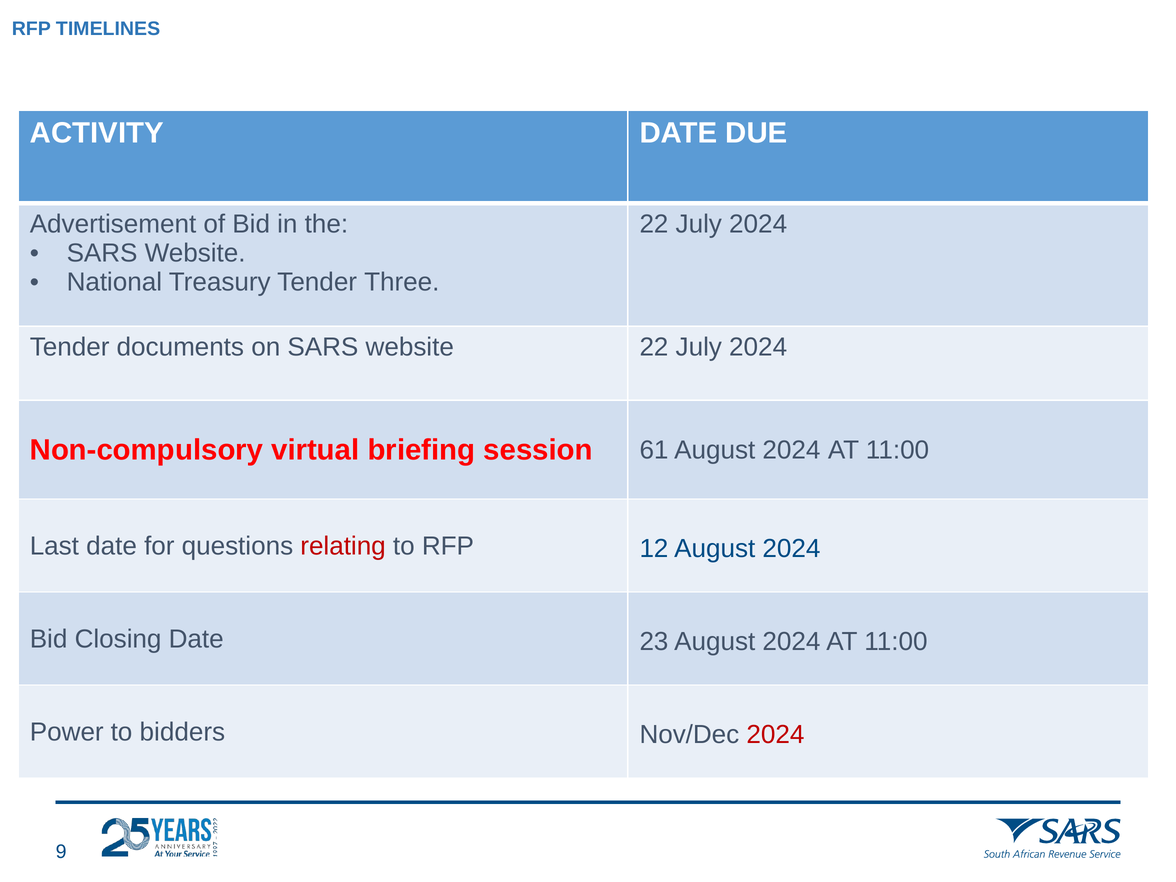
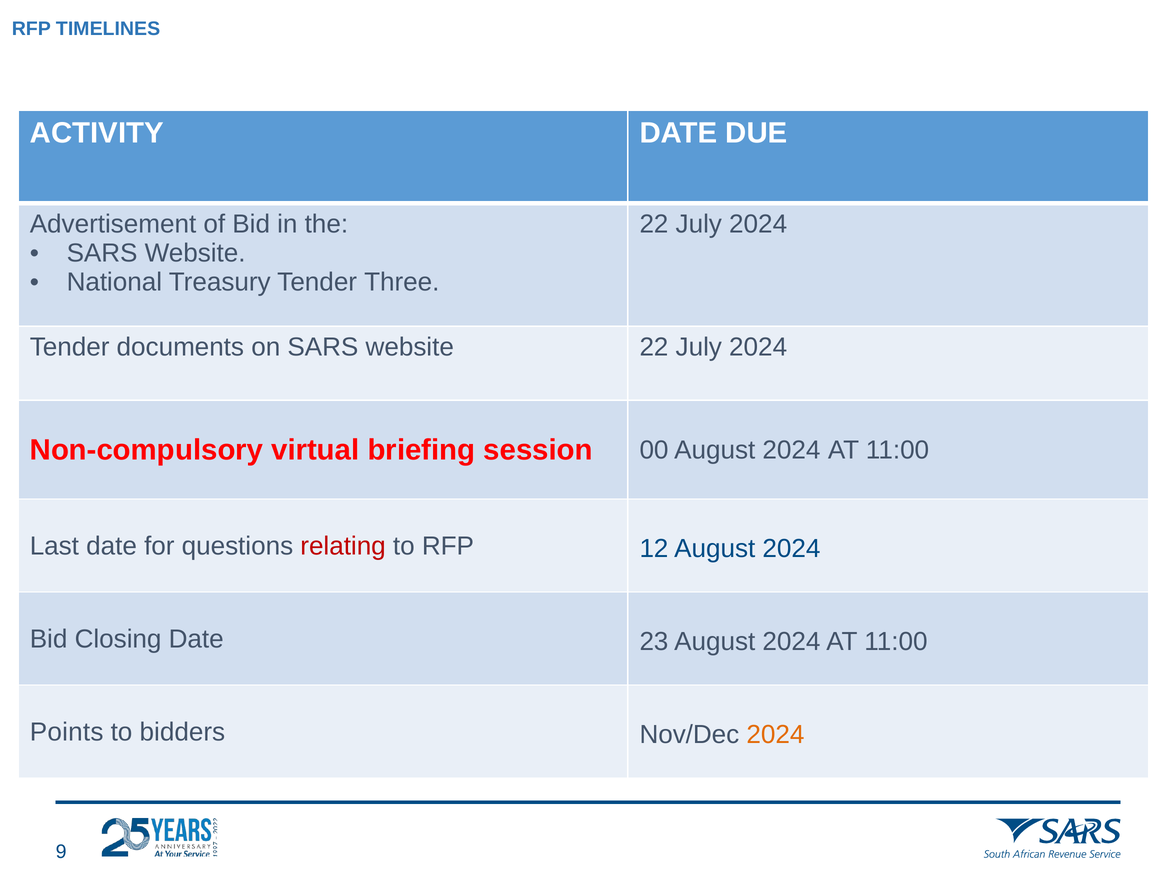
61: 61 -> 00 (654, 450)
Power: Power -> Points (67, 732)
2024 colour: red -> orange (775, 735)
